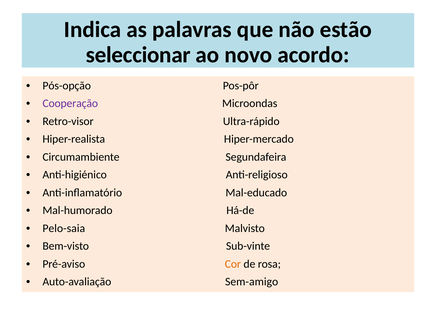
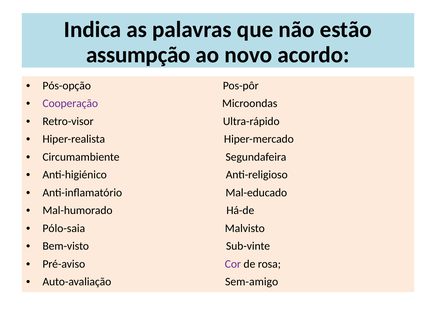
seleccionar: seleccionar -> assumpção (138, 55)
Pelo-saia: Pelo-saia -> Pólo-saia (64, 228)
Cor colour: orange -> purple (233, 264)
